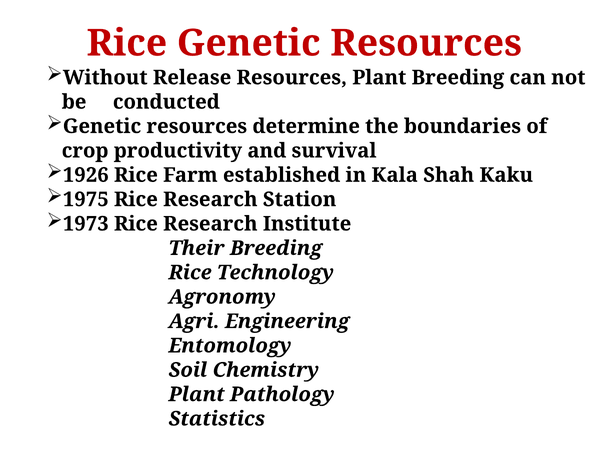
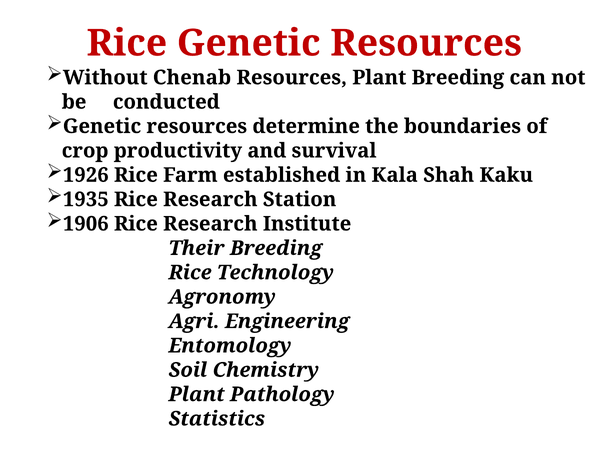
Release: Release -> Chenab (192, 78)
1975: 1975 -> 1935 (86, 199)
1973: 1973 -> 1906 (86, 224)
